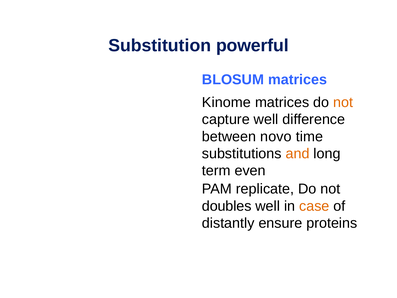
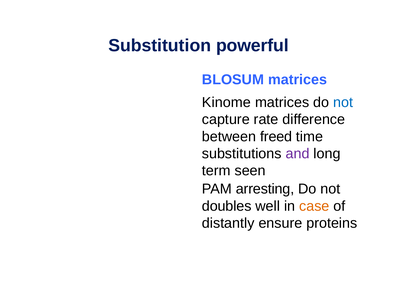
not colour: orange -> blue (343, 102)
capture well: well -> rate (266, 119)
novo: novo -> freed (276, 136)
and colour: orange -> purple (298, 154)
even: even -> seen (250, 171)
replicate: replicate -> arresting (265, 189)
